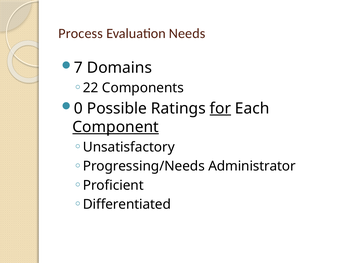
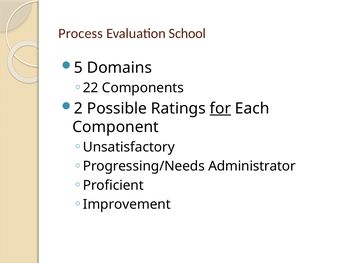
Needs: Needs -> School (187, 33)
7: 7 -> 5 (78, 68)
0: 0 -> 2 (78, 108)
Component underline: present -> none (116, 127)
Differentiated: Differentiated -> Improvement (127, 204)
